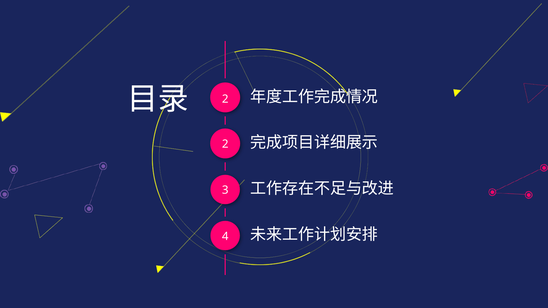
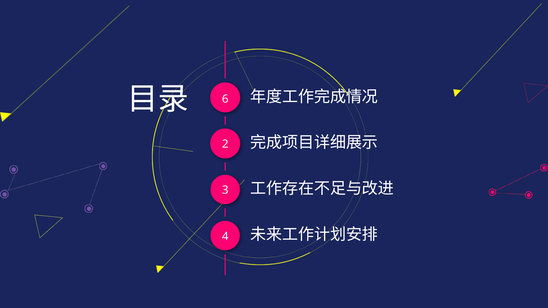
2: 2 -> 6 (225, 99)
